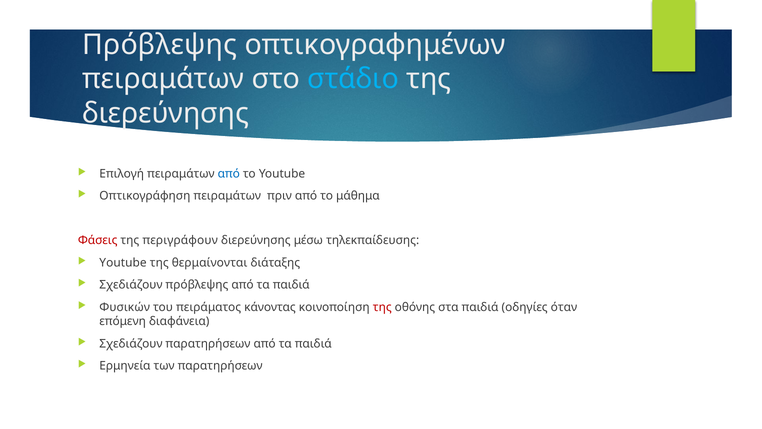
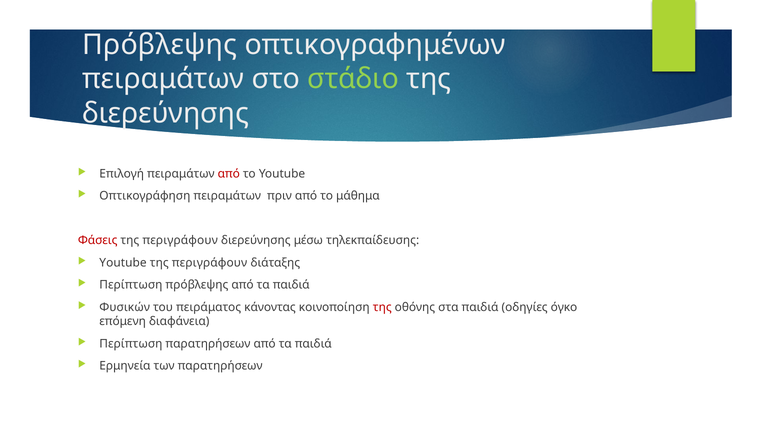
στάδιο colour: light blue -> light green (353, 79)
από colour: blue -> red (229, 174)
θερμαίνονται: θερμαίνονται -> περιγράφουν (210, 262)
Σχεδιάζουν: Σχεδιάζουν -> Περίπτωση (131, 285)
όταν: όταν -> όγκο (564, 307)
Σχεδιάζουν: Σχεδιάζουν -> Περίπτωση (131, 343)
